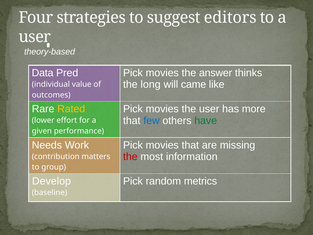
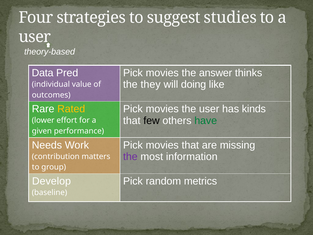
editors: editors -> studies (230, 18)
long: long -> they (151, 84)
came: came -> doing (194, 84)
more: more -> kinds (254, 109)
few colour: blue -> black (151, 120)
the colour: red -> purple (130, 157)
